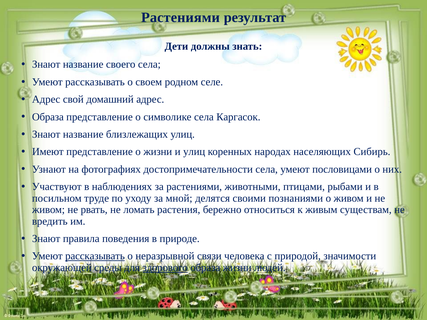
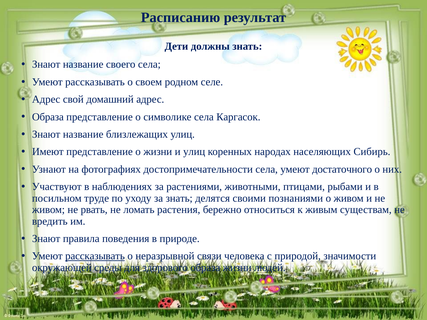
Растениями: Растениями -> Расписанию (181, 17)
пословицами: пословицами -> достаточного (342, 169)
за мной: мной -> знать (179, 198)
здорового underline: present -> none (165, 268)
